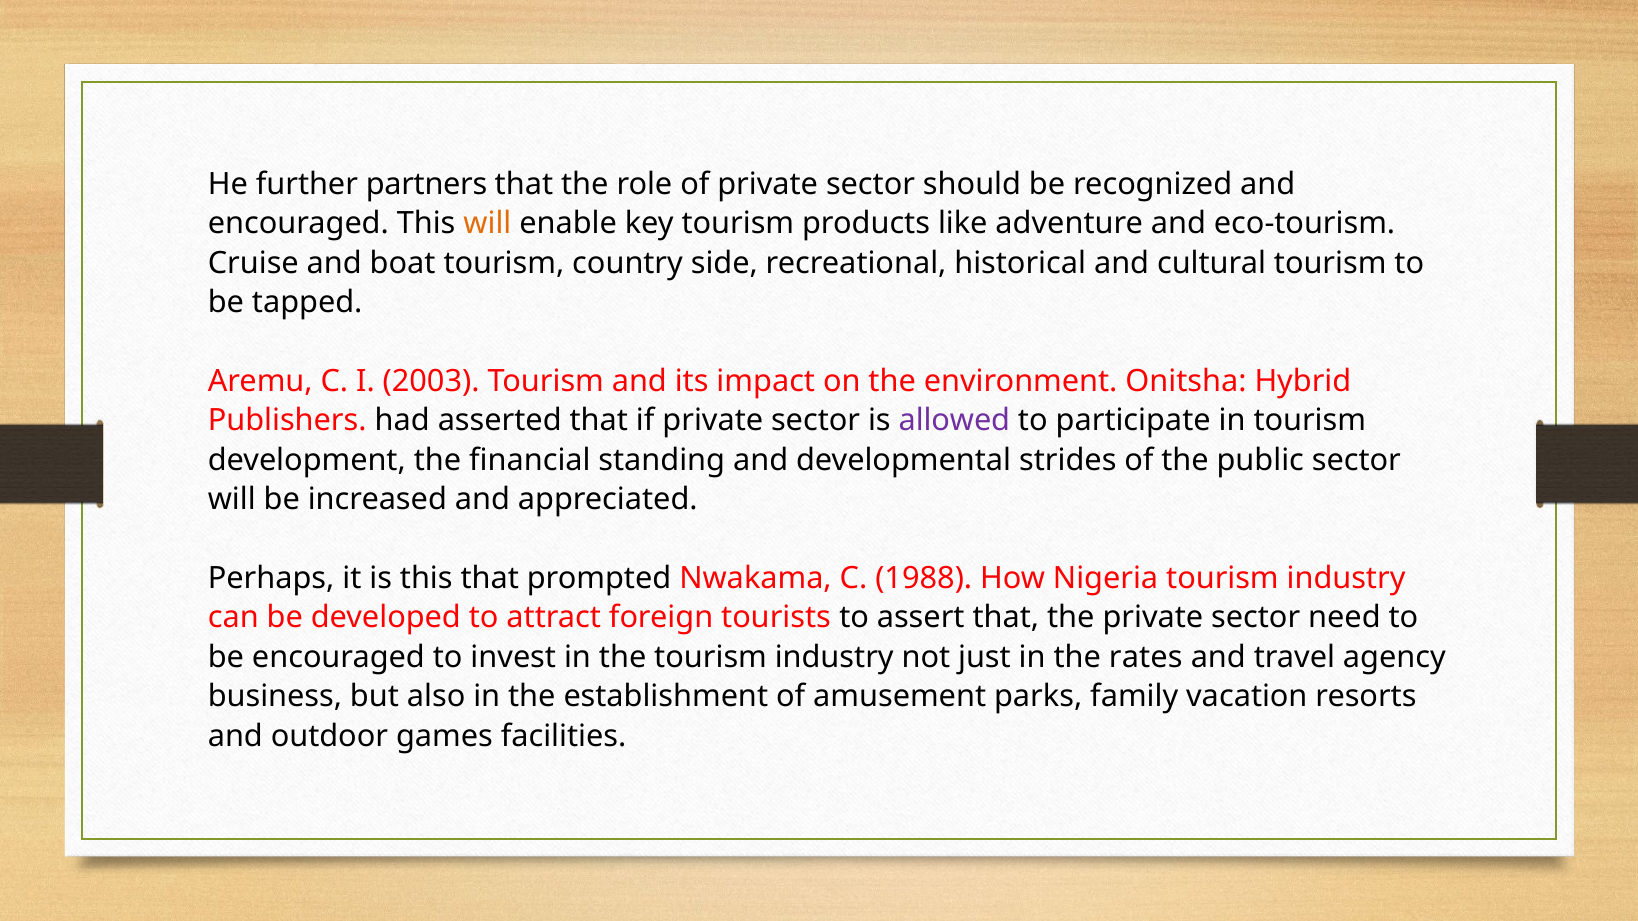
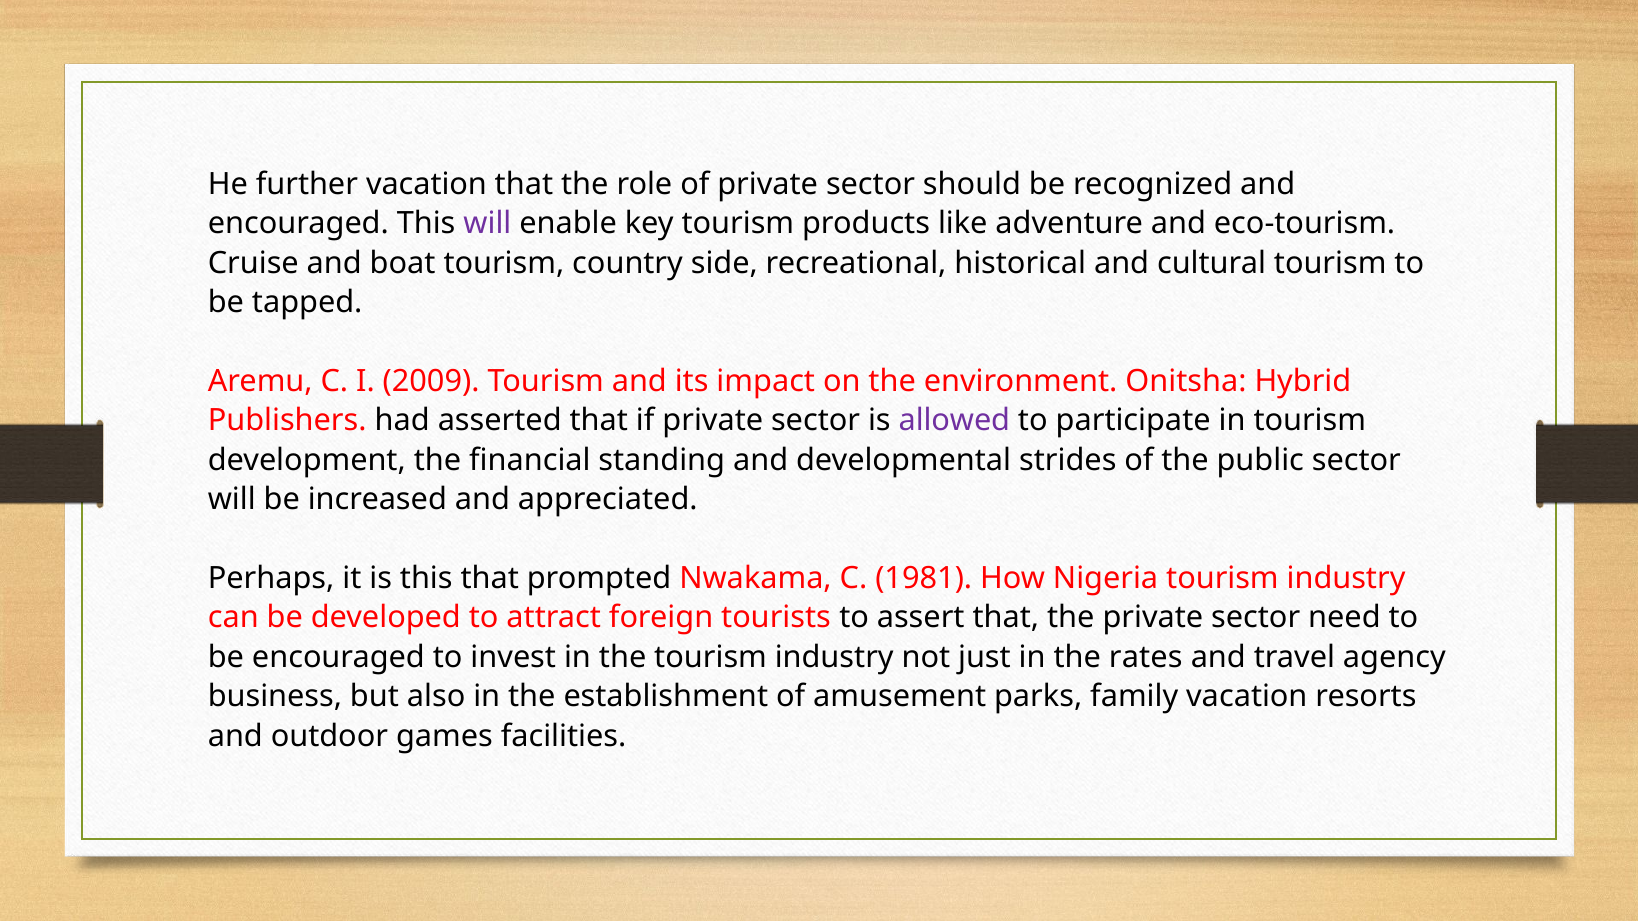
further partners: partners -> vacation (426, 184)
will colour: orange -> purple (487, 224)
2003: 2003 -> 2009 (431, 381)
1988: 1988 -> 1981 (924, 579)
